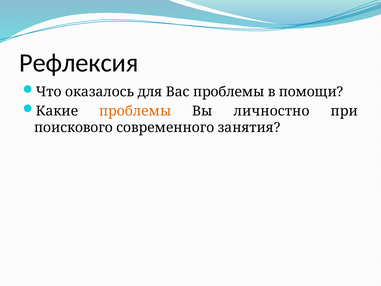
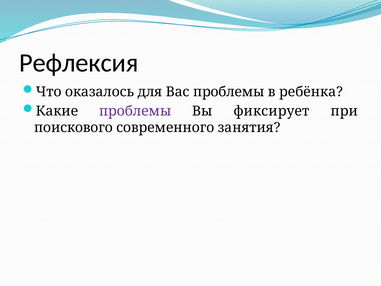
помощи: помощи -> ребёнка (311, 92)
проблемы colour: orange -> purple (135, 111)
личностно: личностно -> фиксирует (272, 111)
